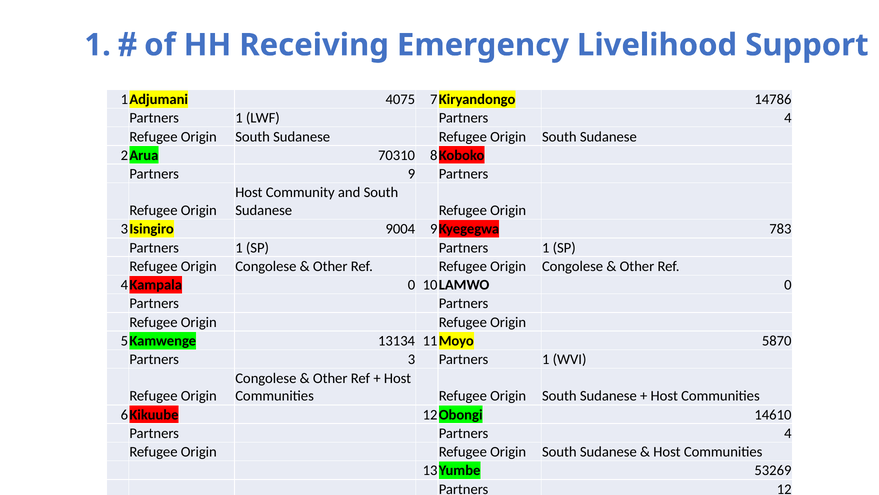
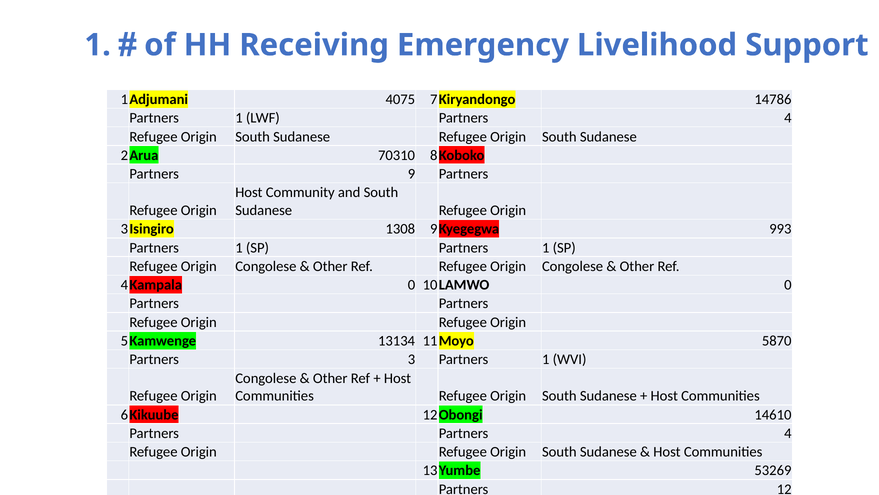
9004: 9004 -> 1308 (400, 229)
783: 783 -> 993 (780, 229)
